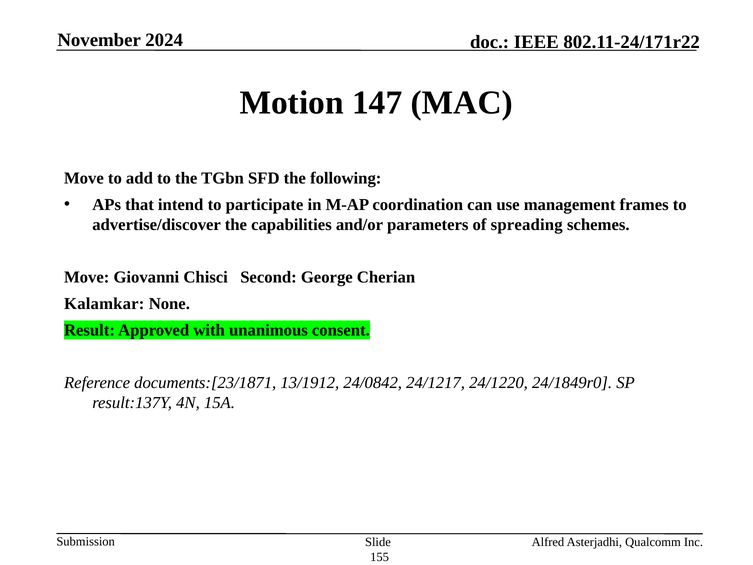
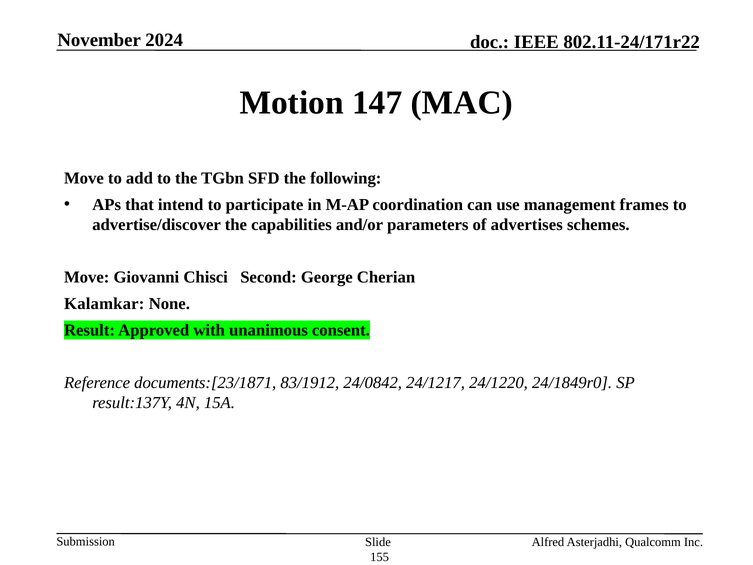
spreading: spreading -> advertises (527, 225)
13/1912: 13/1912 -> 83/1912 (310, 383)
